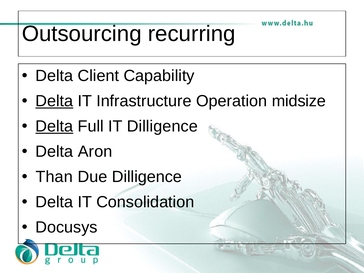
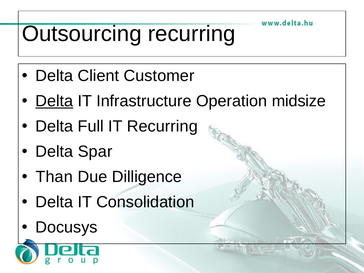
Capability: Capability -> Customer (159, 76)
Delta underline: present -> none (54, 126)
IT Dilligence: Dilligence -> Recurring (162, 126)
Aron: Aron -> Spar (95, 152)
